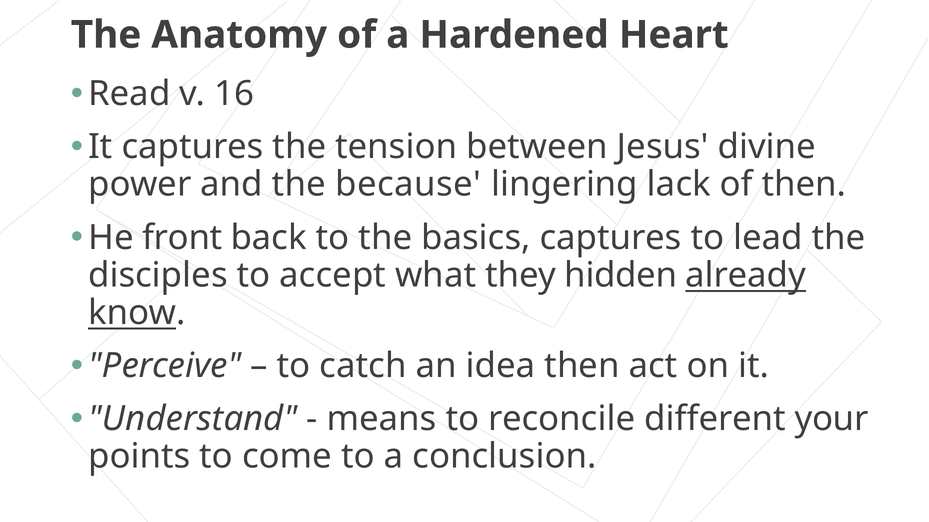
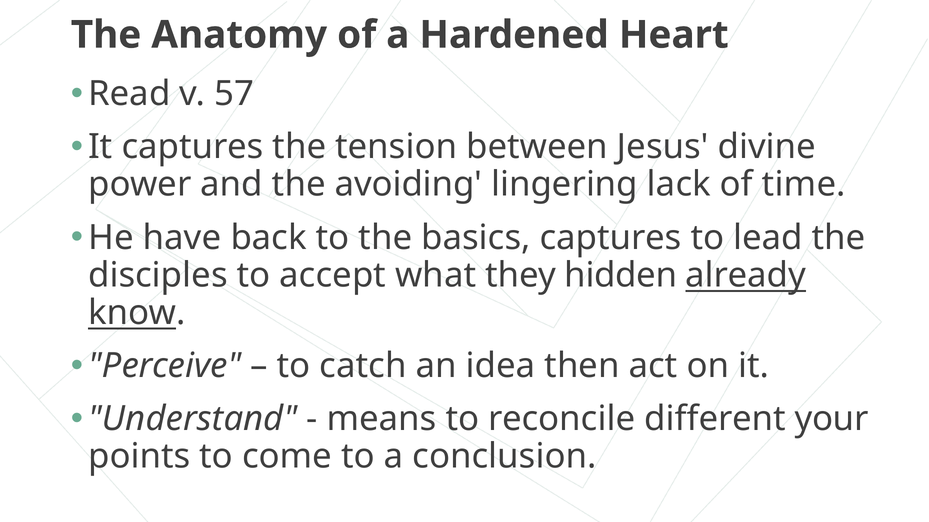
16: 16 -> 57 (234, 94)
because: because -> avoiding (408, 185)
of then: then -> time (804, 185)
front: front -> have (182, 238)
